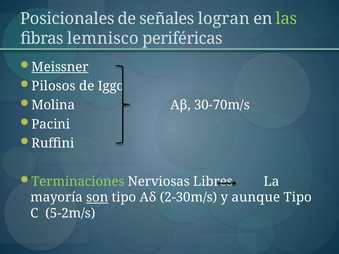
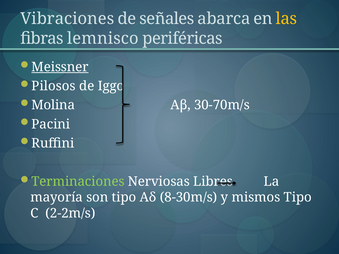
Posicionales: Posicionales -> Vibraciones (67, 19)
logran: logran -> abarca (224, 19)
las colour: light green -> yellow (286, 19)
son underline: present -> none (97, 198)
2-30m/s: 2-30m/s -> 8-30m/s (189, 198)
aunque: aunque -> mismos (256, 198)
5-2m/s: 5-2m/s -> 2-2m/s (70, 213)
